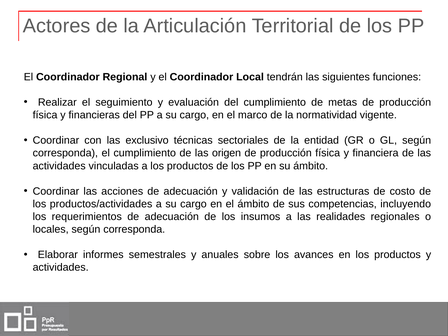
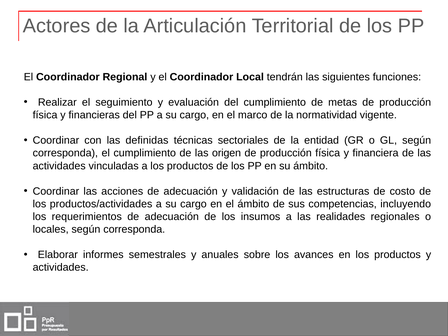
exclusivo: exclusivo -> definidas (147, 140)
